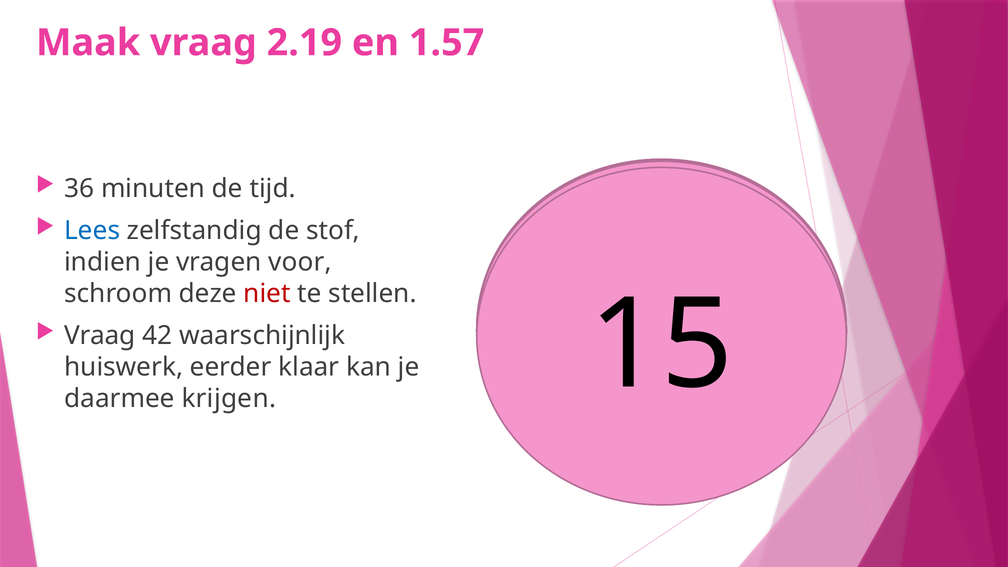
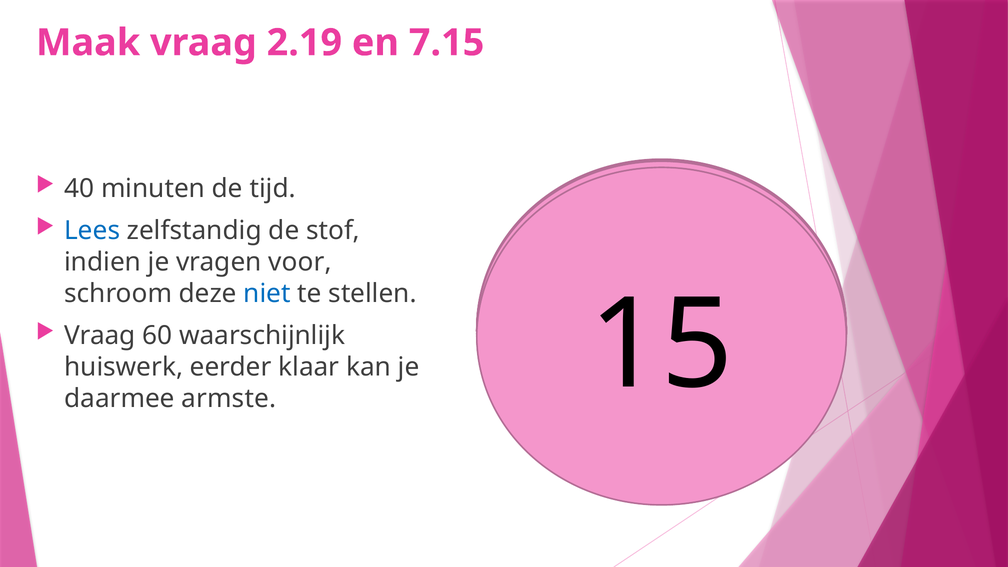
1.57: 1.57 -> 7.15 (447, 43)
36: 36 -> 40 (79, 189)
niet colour: red -> blue (267, 294)
42: 42 -> 60 (157, 336)
krijgen: krijgen -> armste (229, 399)
